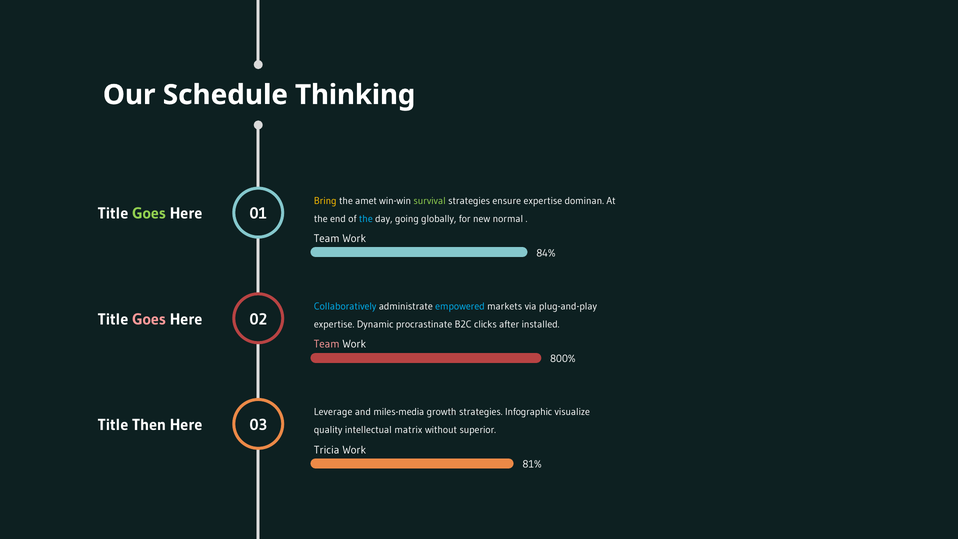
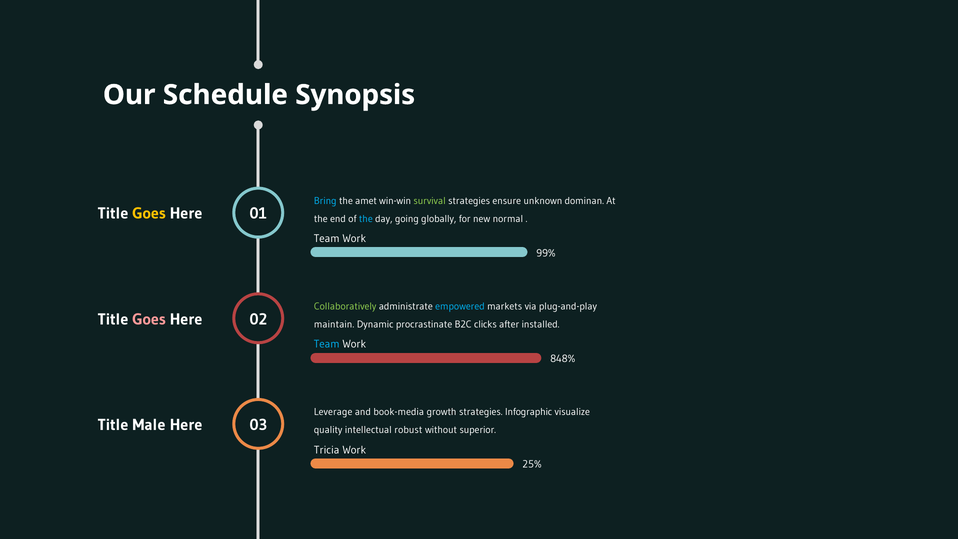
Thinking: Thinking -> Synopsis (355, 95)
Bring colour: yellow -> light blue (325, 201)
ensure expertise: expertise -> unknown (543, 201)
Goes colour: light green -> yellow (149, 214)
84%: 84% -> 99% (546, 253)
Collaboratively colour: light blue -> light green (345, 306)
expertise: expertise -> maintain (334, 324)
Team colour: pink -> light blue (327, 344)
800%: 800% -> 848% (563, 359)
miles-media: miles-media -> book-media (399, 412)
Then: Then -> Male (149, 425)
matrix: matrix -> robust (408, 430)
81%: 81% -> 25% (532, 464)
